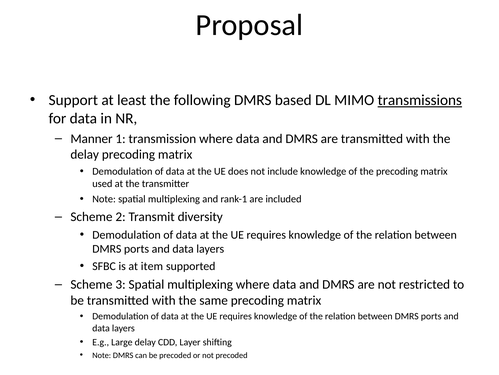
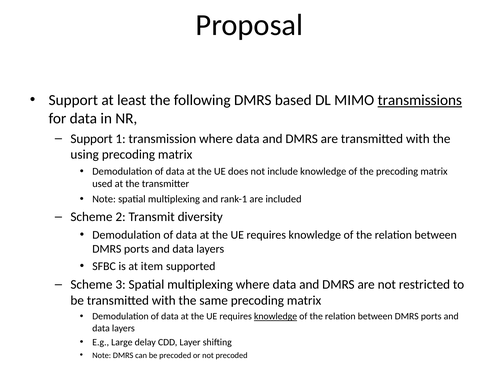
Manner: Manner -> Support (92, 139)
delay: delay -> using (85, 154)
knowledge underline: none -> present (276, 316)
